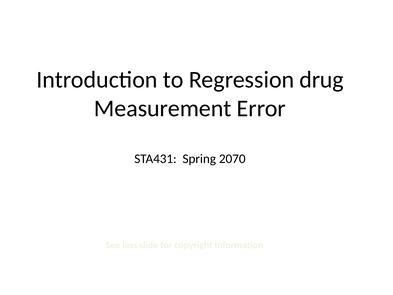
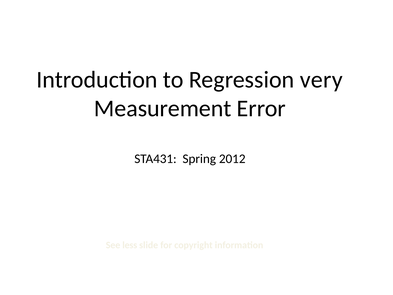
drug: drug -> very (321, 80)
2070: 2070 -> 2012 (232, 159)
